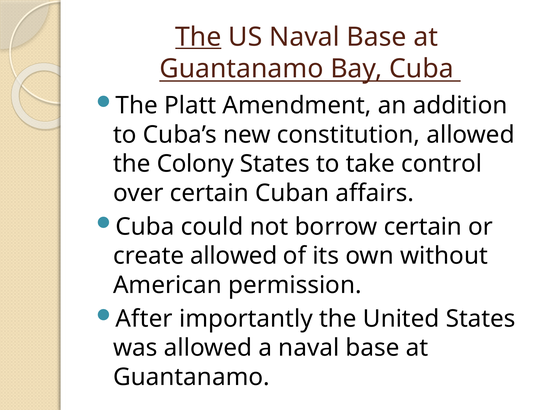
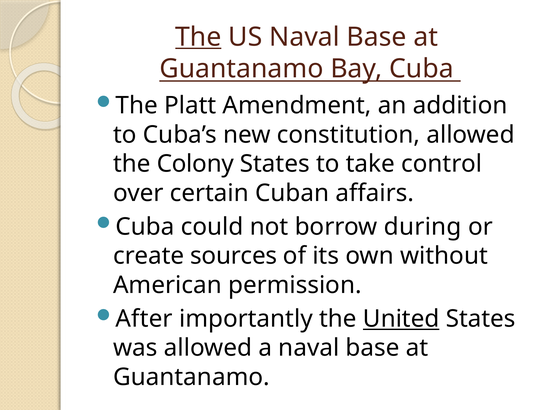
borrow certain: certain -> during (423, 227)
create allowed: allowed -> sources (234, 256)
United underline: none -> present (401, 319)
